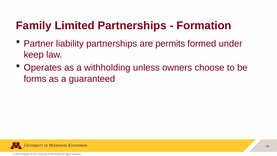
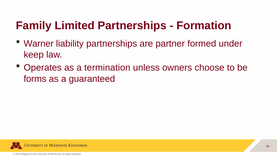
Partner: Partner -> Warner (39, 44)
permits: permits -> partner (170, 44)
withholding: withholding -> termination (107, 68)
